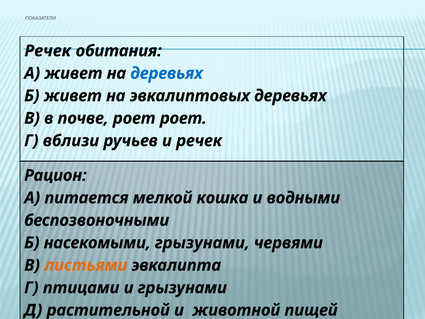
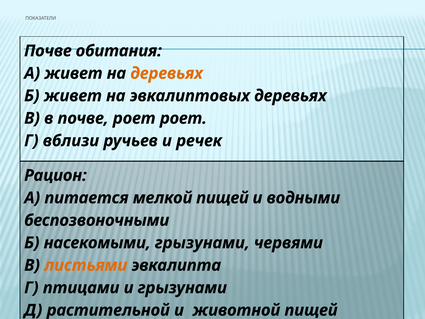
Речек: Речек -> Почве (48, 51)
деревьях colour: blue -> orange (167, 73)
мелкой кошка: кошка -> пищей (223, 198)
